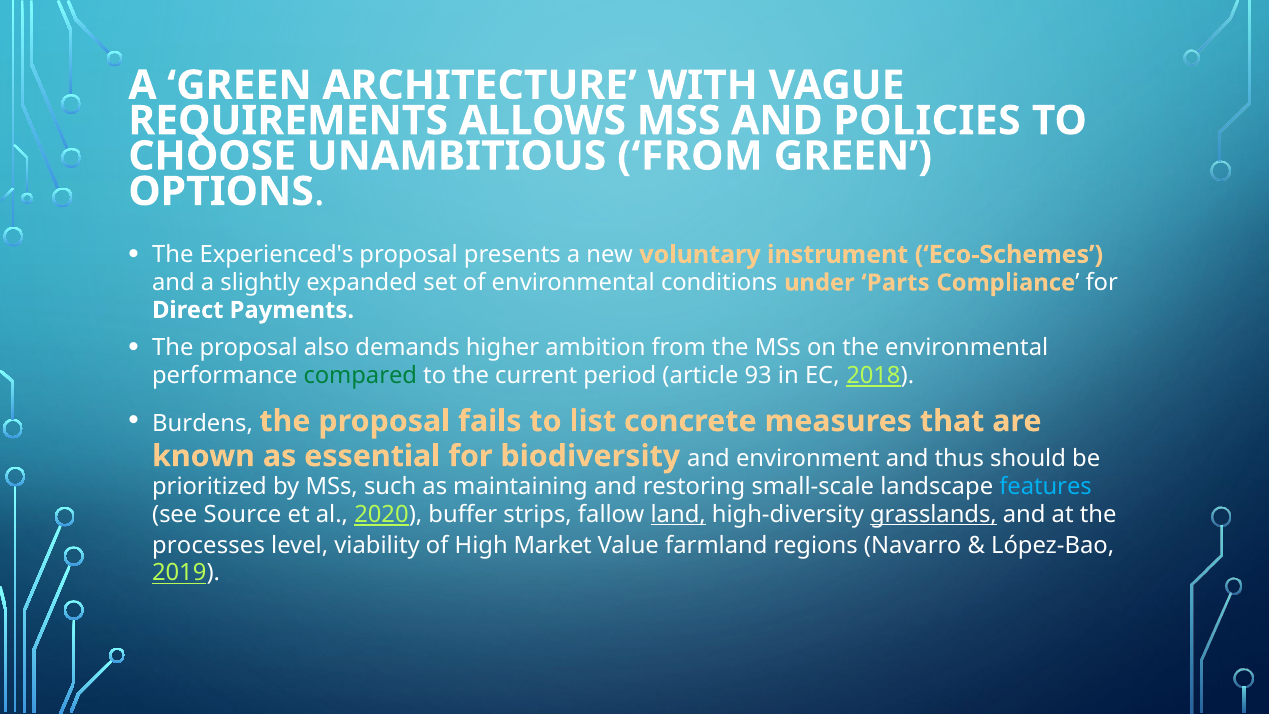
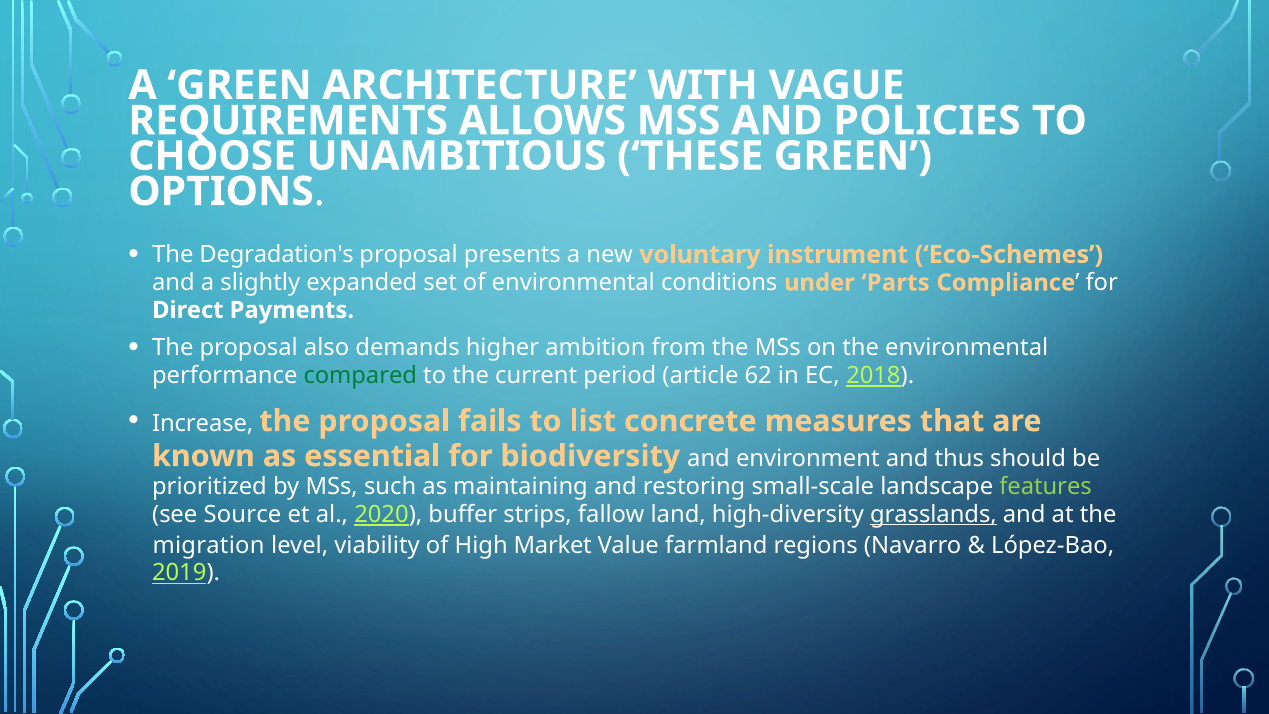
UNAMBITIOUS FROM: FROM -> THESE (690, 156)
Experienced's: Experienced's -> Degradation's (277, 255)
93: 93 -> 62 (758, 375)
Burdens: Burdens -> Increase (203, 423)
features colour: light blue -> light green (1046, 487)
land underline: present -> none (678, 514)
processes: processes -> migration (209, 545)
